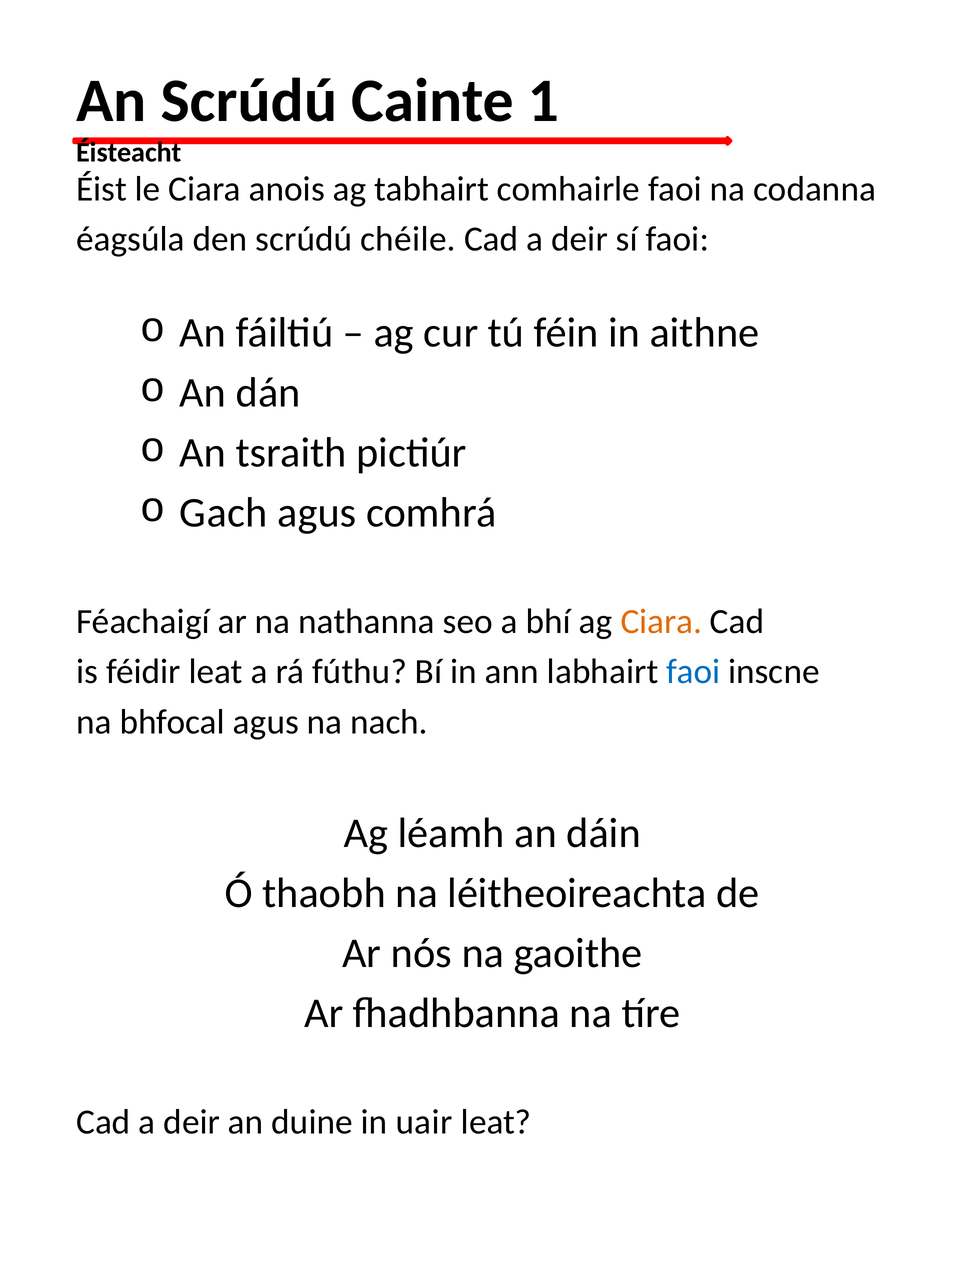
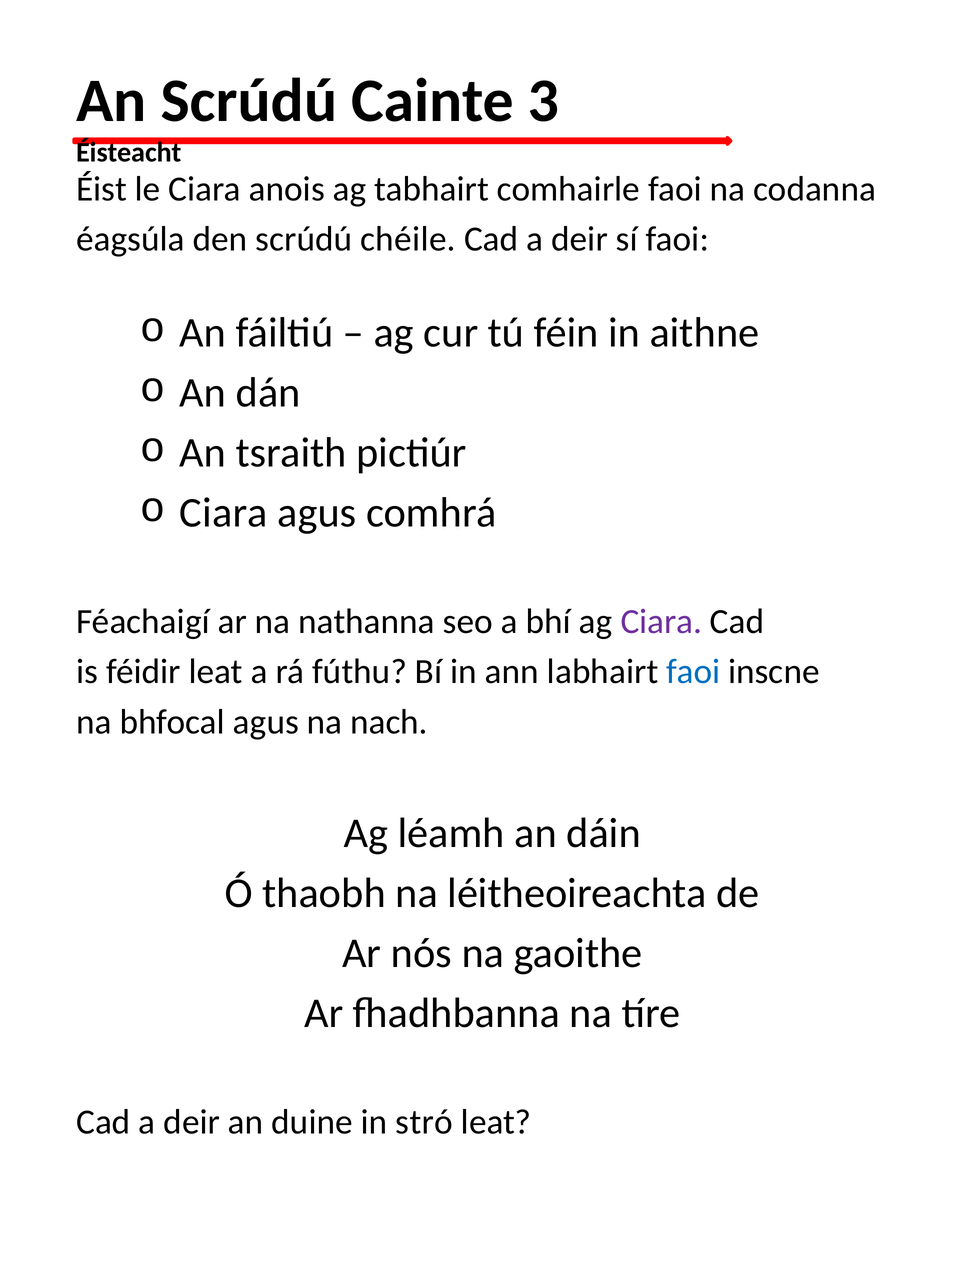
1: 1 -> 3 (543, 101)
Gach: Gach -> Ciara (224, 513)
Ciara colour: orange -> purple (661, 621)
uair: uair -> stró (424, 1122)
